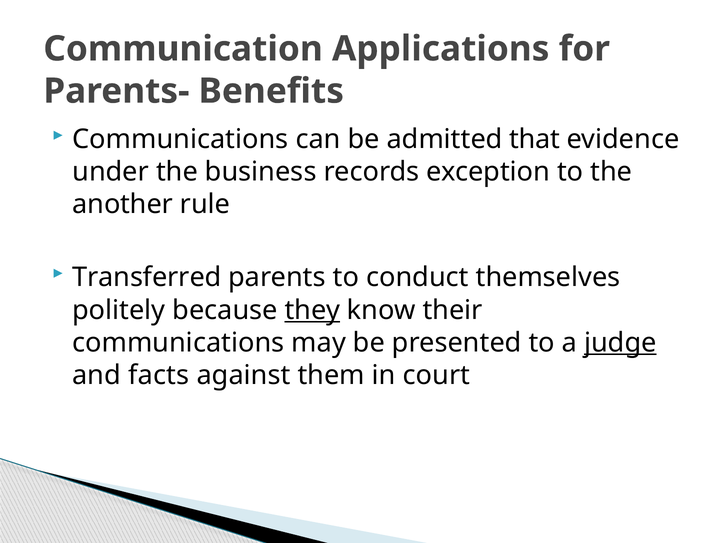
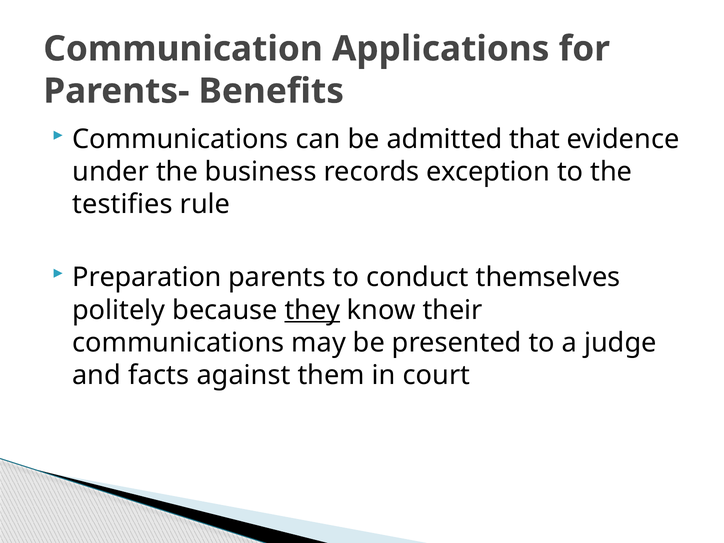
another: another -> testifies (123, 204)
Transferred: Transferred -> Preparation (147, 278)
judge underline: present -> none (620, 343)
